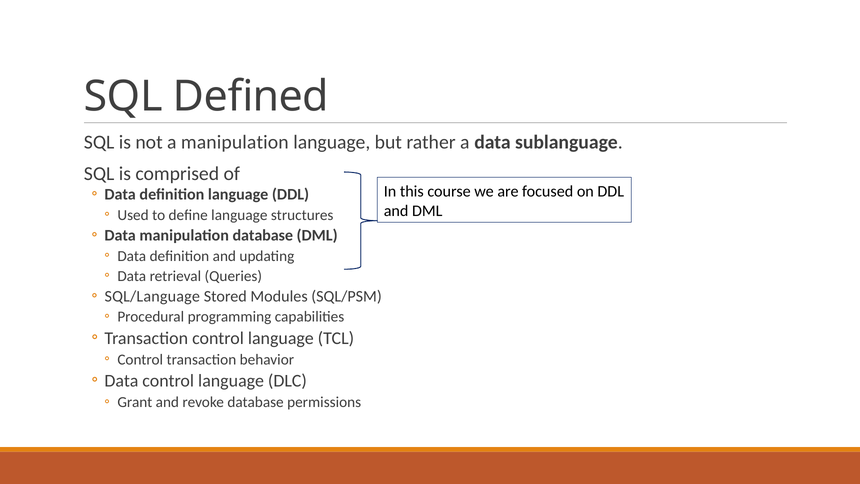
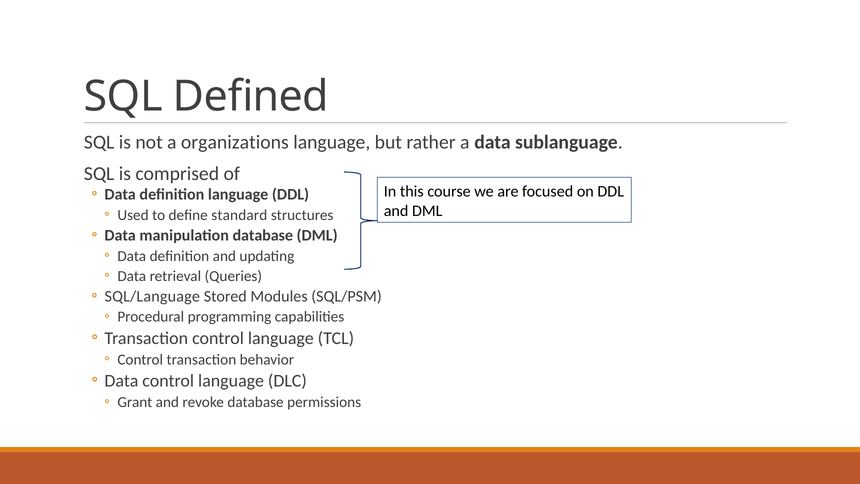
a manipulation: manipulation -> organizations (235, 142)
define language: language -> standard (239, 215)
